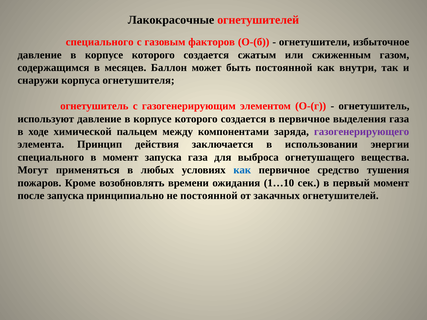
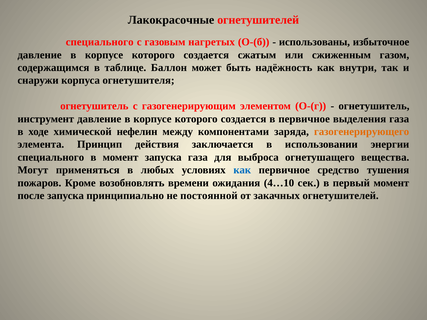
факторов: факторов -> нагретых (212, 42)
огнетушители: огнетушители -> использованы (314, 42)
месяцев: месяцев -> таблице (125, 68)
быть постоянной: постоянной -> надёжность (284, 68)
используют: используют -> инструмент (46, 119)
пальцем: пальцем -> нефелин (137, 132)
газогенерирующего colour: purple -> orange (362, 132)
1…10: 1…10 -> 4…10 (279, 183)
